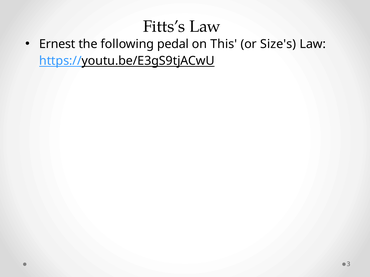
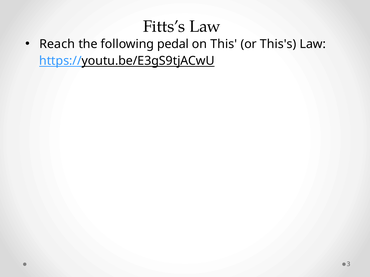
Ernest: Ernest -> Reach (57, 44)
Size's: Size's -> This's (278, 44)
